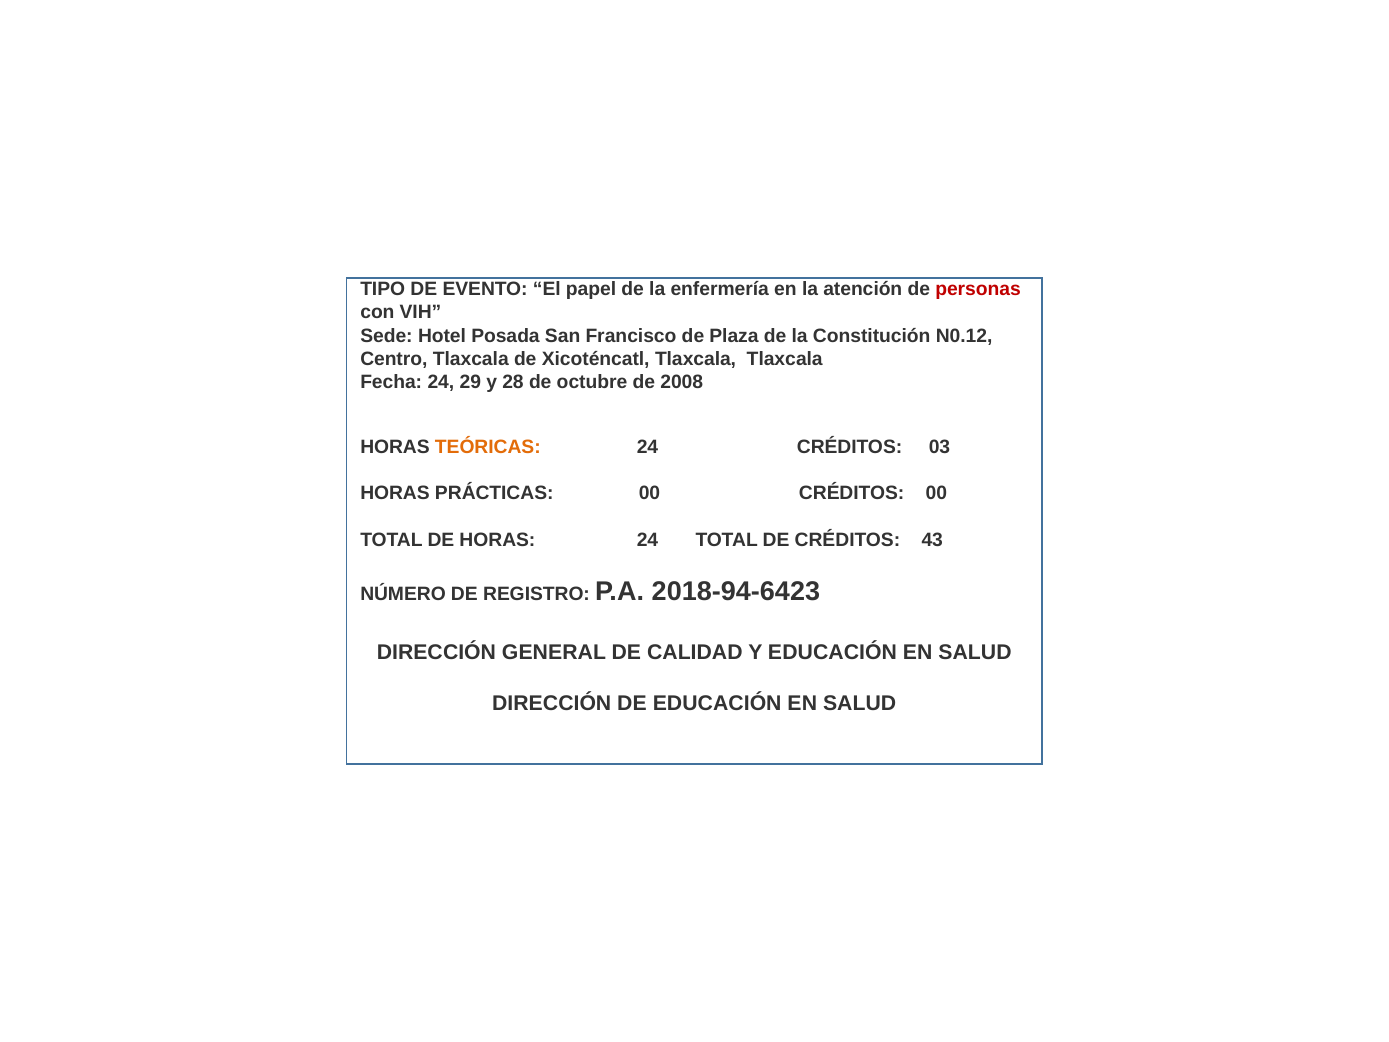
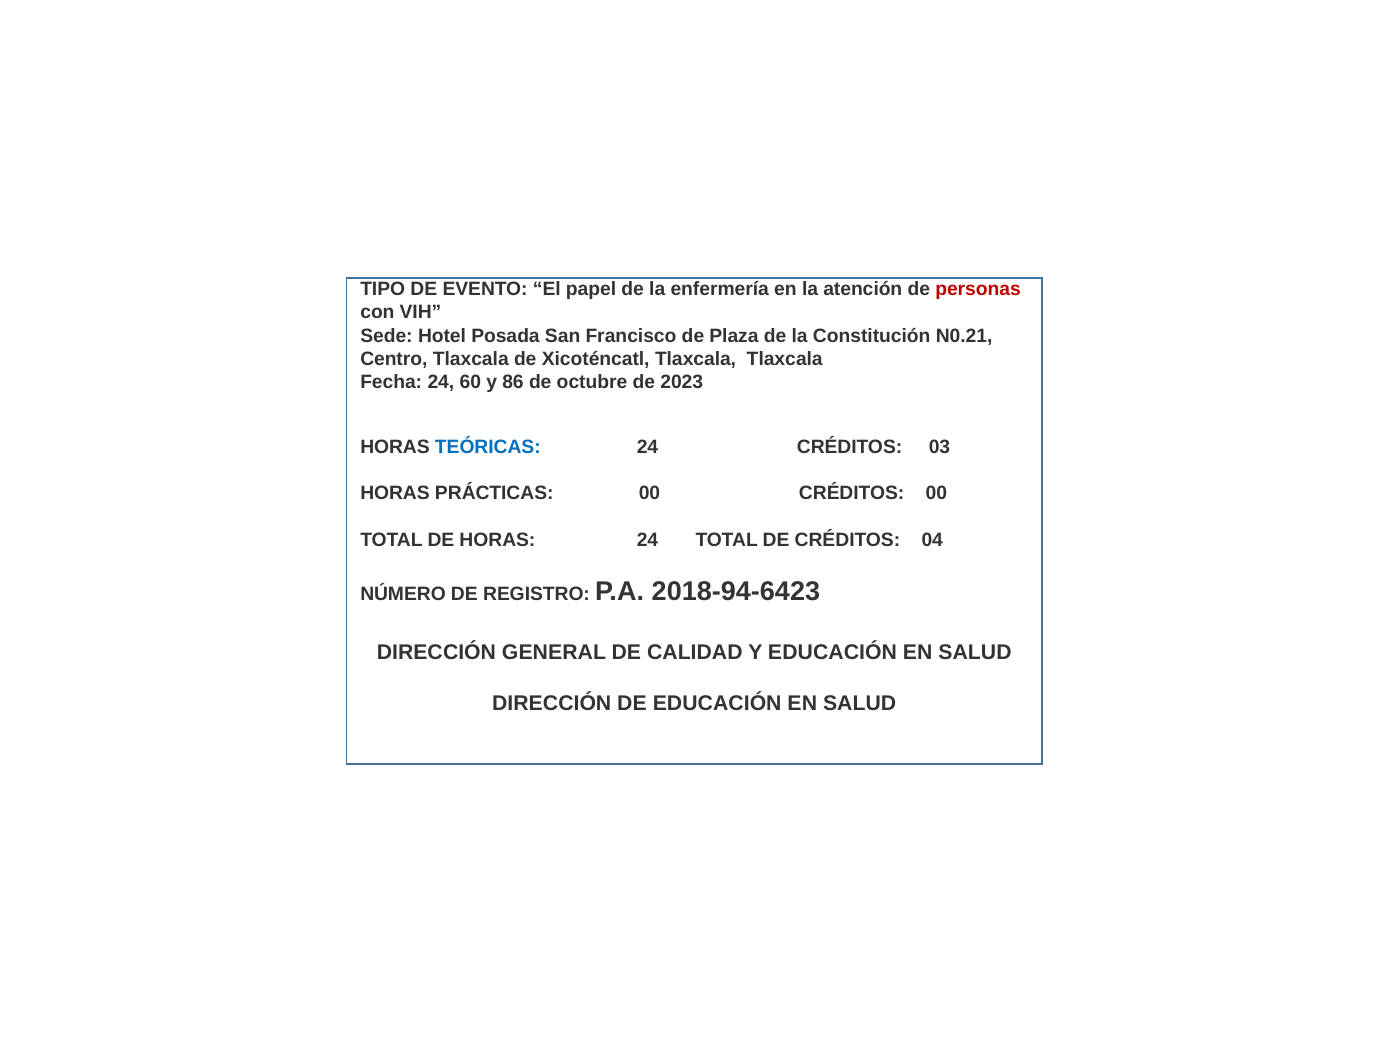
N0.12: N0.12 -> N0.21 (964, 336)
29: 29 -> 60 (470, 382)
28: 28 -> 86 (513, 382)
2008: 2008 -> 2023 (682, 382)
TEÓRICAS colour: orange -> blue (488, 447)
43: 43 -> 04 (932, 540)
